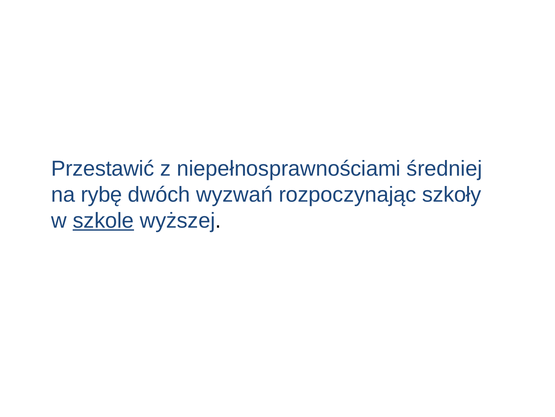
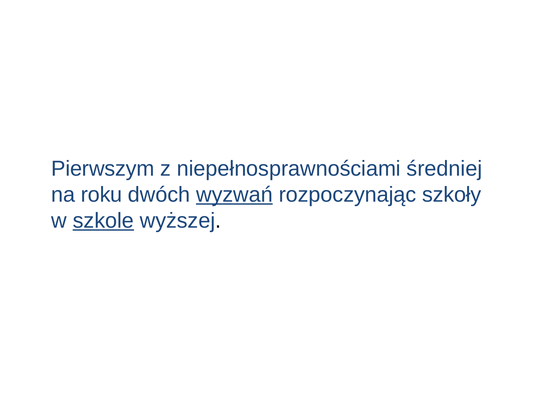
Przestawić: Przestawić -> Pierwszym (103, 168)
rybę: rybę -> roku (102, 194)
wyzwań underline: none -> present (234, 194)
